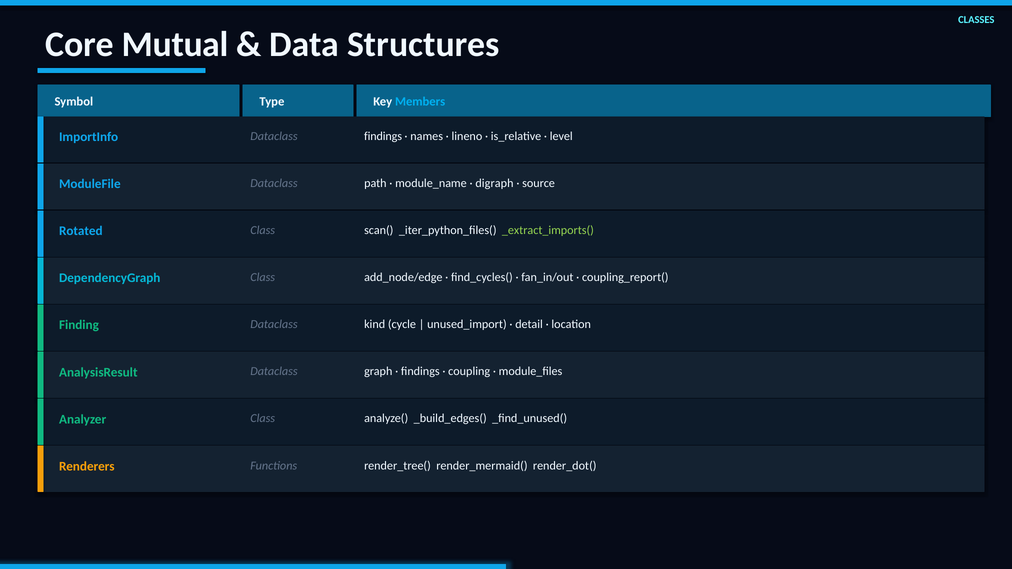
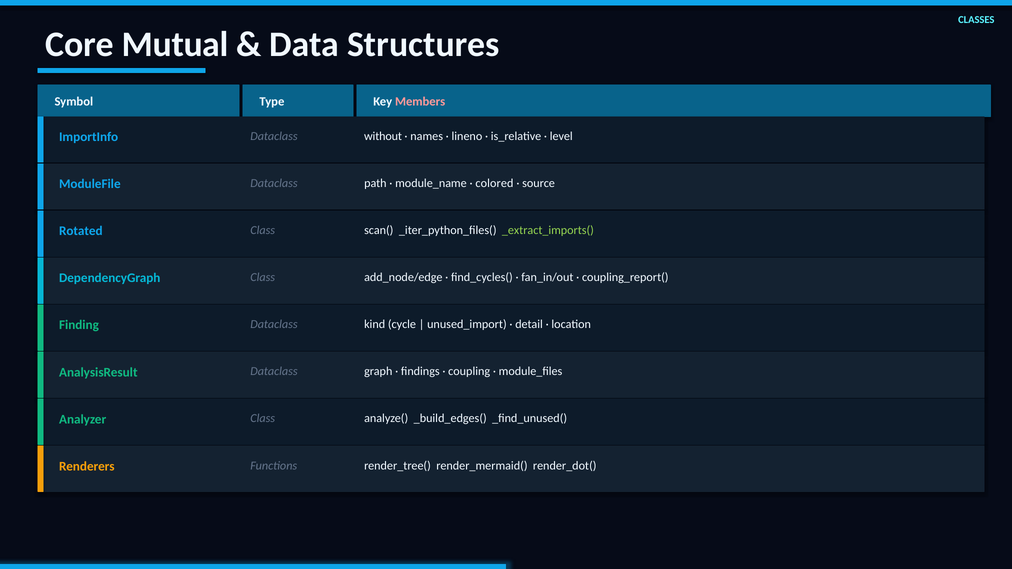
Members colour: light blue -> pink (420, 102)
Dataclass findings: findings -> without (383, 136)
digraph: digraph -> colored (494, 183)
